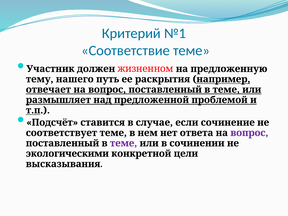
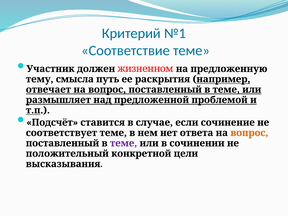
нашего: нашего -> смысла (75, 79)
вопрос colour: purple -> orange (249, 133)
экологическими: экологическими -> положительный (67, 154)
